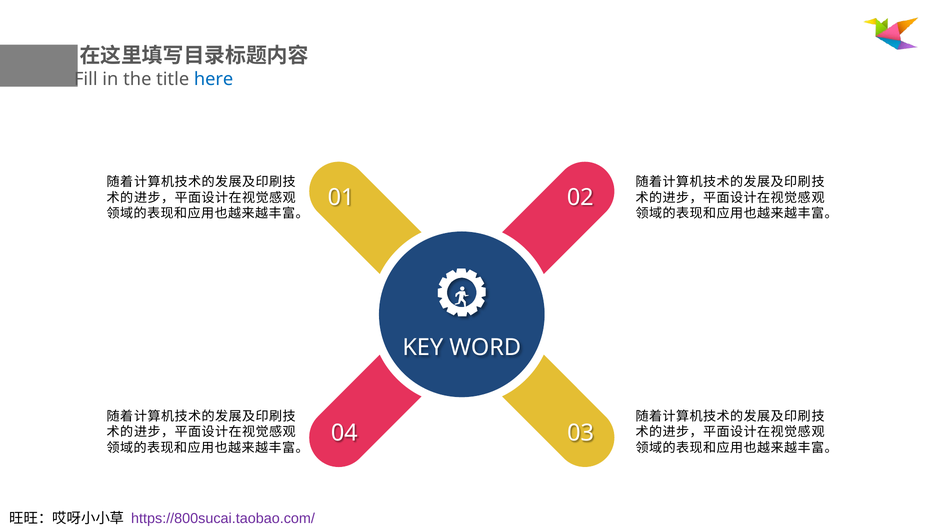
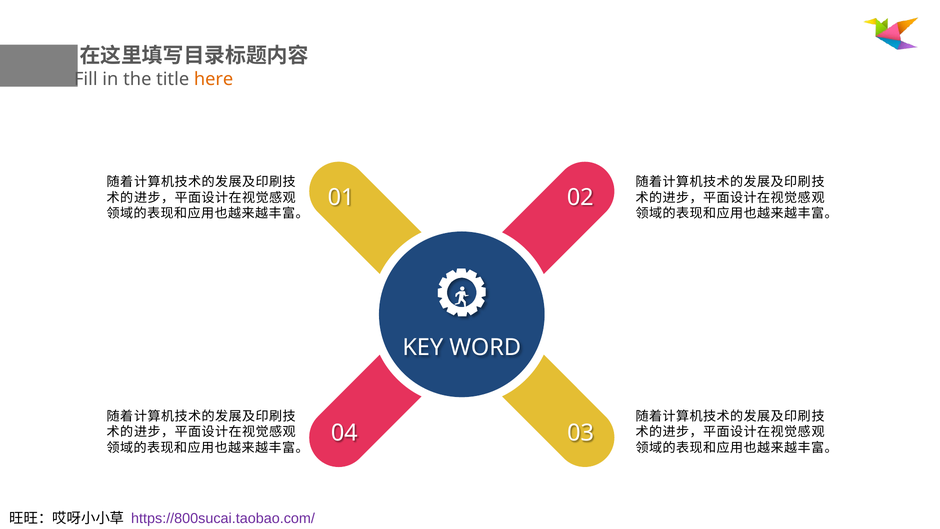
here colour: blue -> orange (214, 79)
